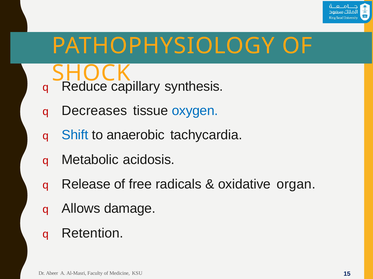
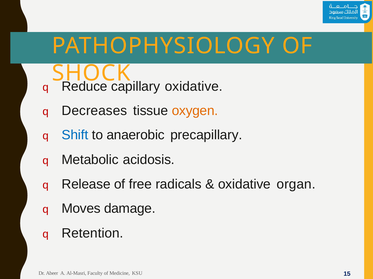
capillary synthesis: synthesis -> oxidative (194, 87)
oxygen colour: blue -> orange (195, 111)
tachycardia: tachycardia -> precapillary (206, 135)
Allows: Allows -> Moves (81, 209)
